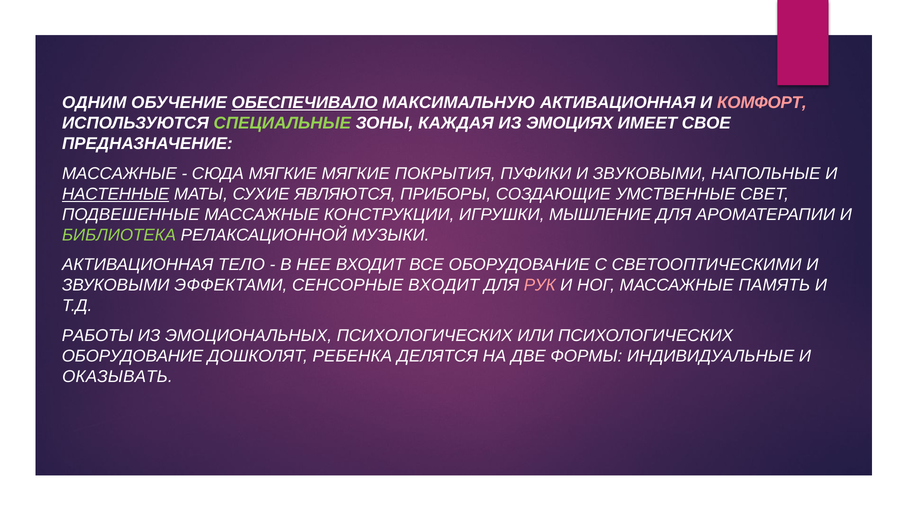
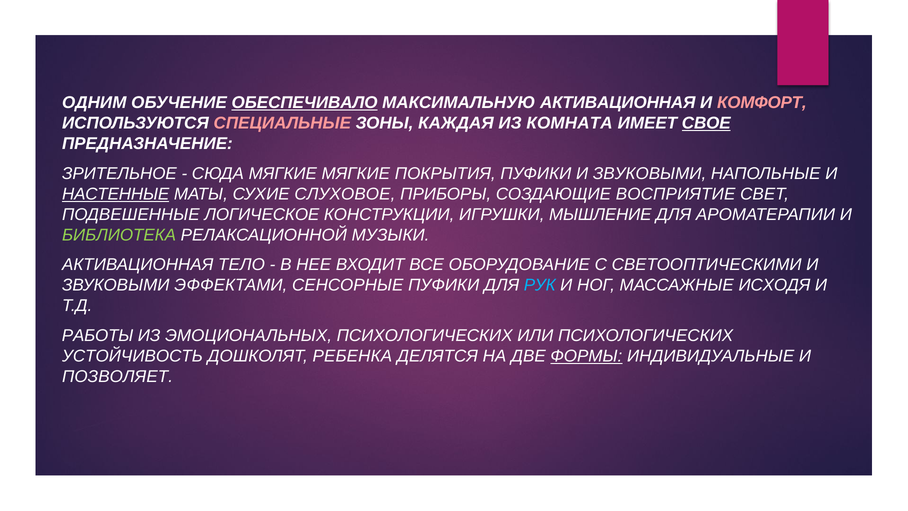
СПЕЦИАЛЬНЫЕ colour: light green -> pink (282, 123)
ЭМОЦИЯХ: ЭМОЦИЯХ -> КОМНАТА (570, 123)
СВОЕ underline: none -> present (706, 123)
МАССАЖНЫЕ: МАССАЖНЫЕ -> ЗРИТЕЛЬНОЕ (119, 174)
ЯВЛЯЮТСЯ: ЯВЛЯЮТСЯ -> СЛУХОВОЕ (345, 194)
УМСТВЕННЫЕ: УМСТВЕННЫЕ -> ВОСПРИЯТИЕ (676, 194)
ПОДВЕШЕННЫЕ МАССАЖНЫЕ: МАССАЖНЫЕ -> ЛОГИЧЕСКОЕ (262, 214)
СЕНСОРНЫЕ ВХОДИТ: ВХОДИТ -> ПУФИКИ (444, 285)
РУК colour: pink -> light blue (540, 285)
ПАМЯТЬ: ПАМЯТЬ -> ИСХОДЯ (774, 285)
ОБОРУДОВАНИЕ: ОБОРУДОВАНИЕ -> УСТОЙЧИВОСТЬ (132, 356)
ФОРМЫ underline: none -> present (586, 356)
ОКАЗЫВАТЬ: ОКАЗЫВАТЬ -> ПОЗВОЛЯЕТ (118, 376)
